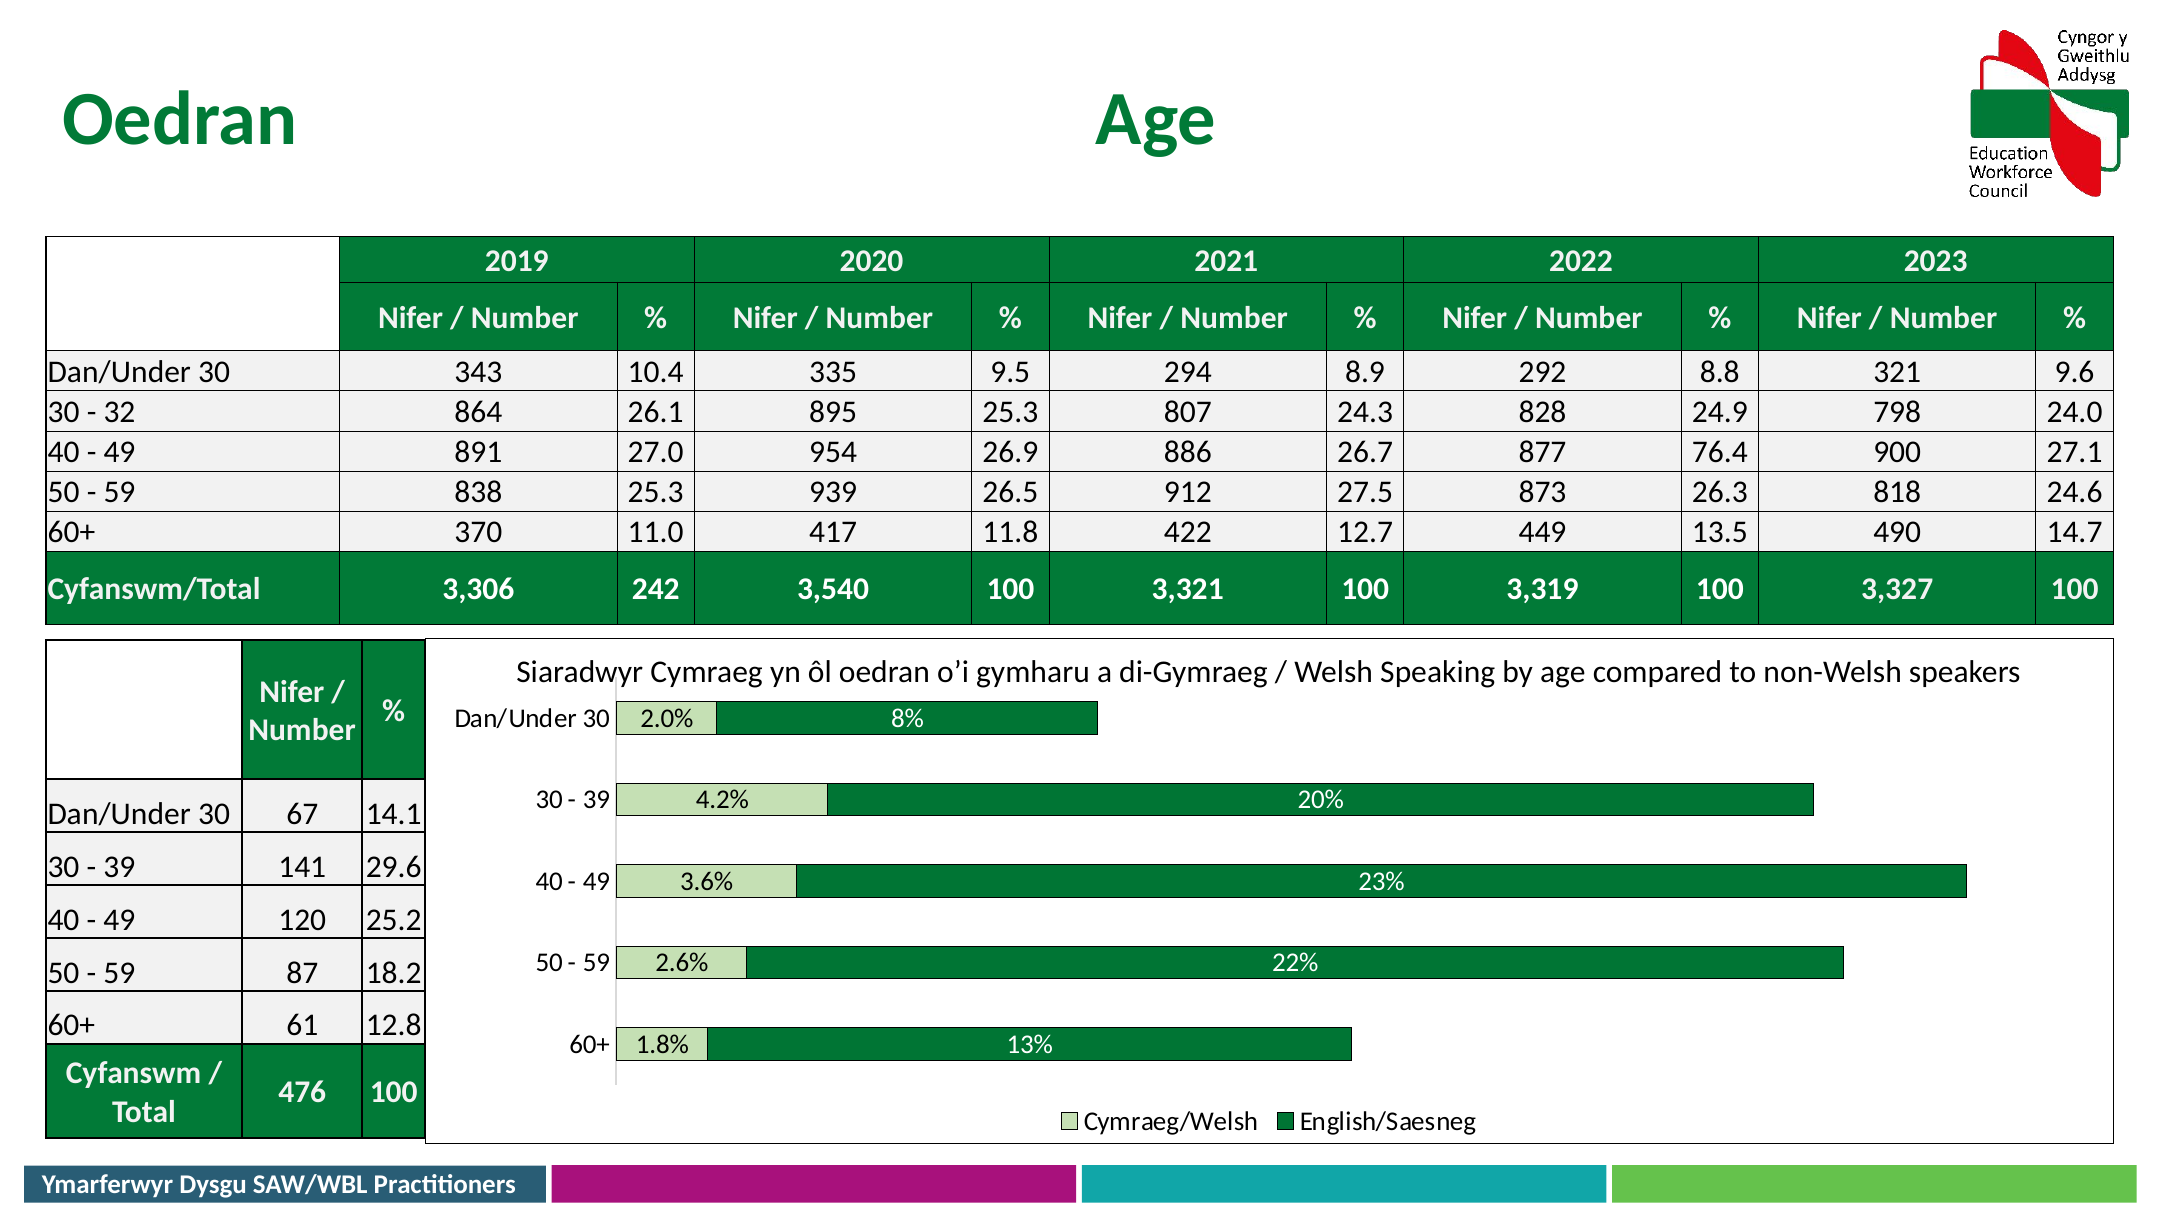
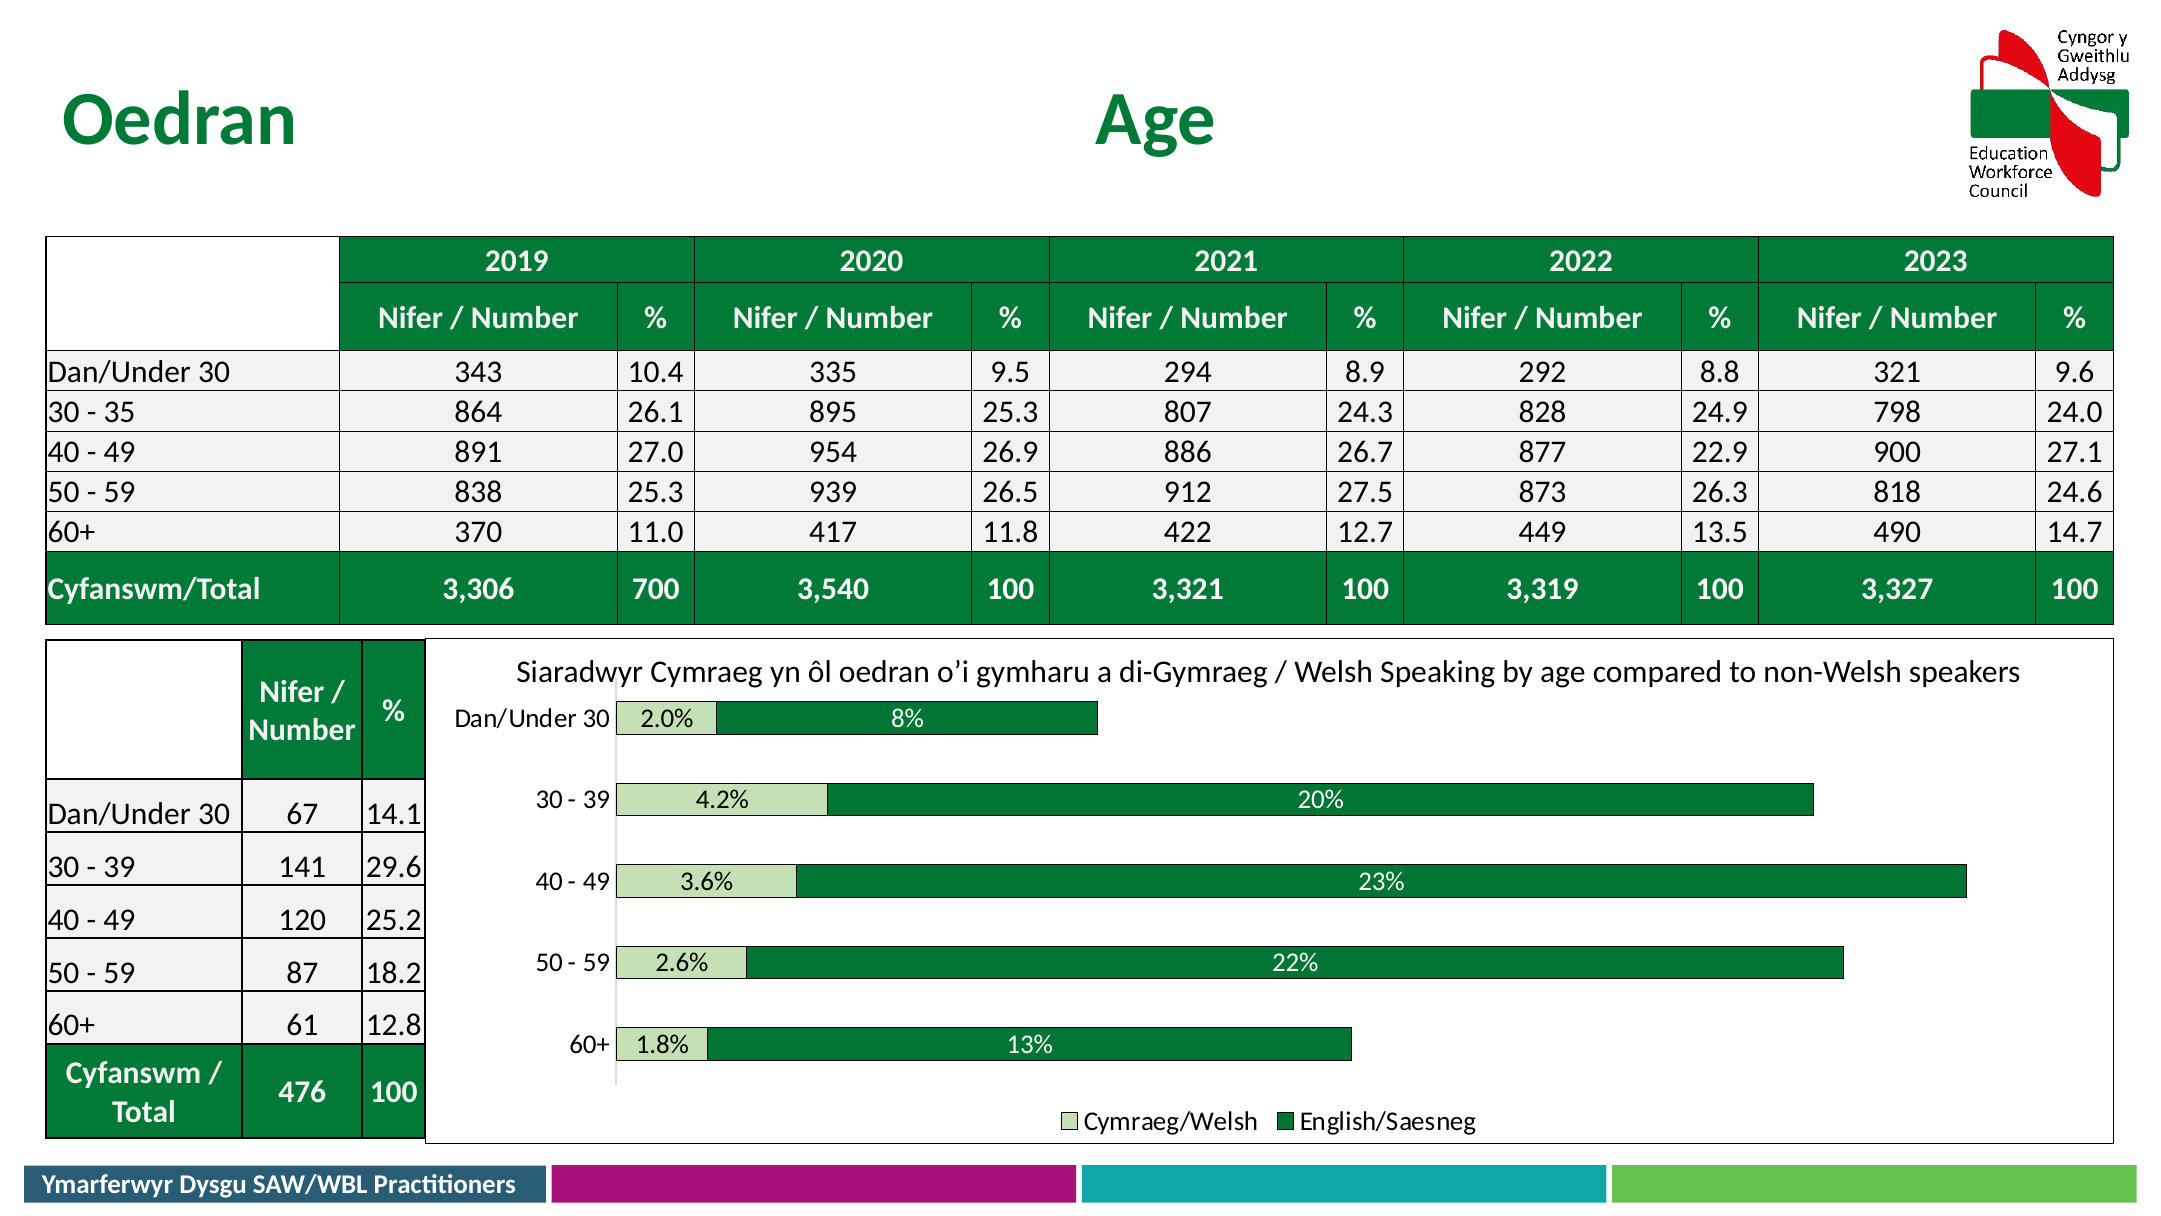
32: 32 -> 35 (119, 412)
76.4: 76.4 -> 22.9 (1720, 452)
242: 242 -> 700 (656, 589)
